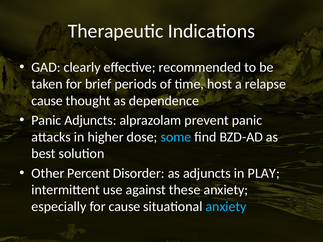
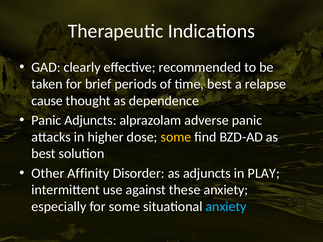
time host: host -> best (219, 84)
prevent: prevent -> adverse (207, 120)
some colour: light blue -> yellow (176, 137)
Percent: Percent -> Affinity (89, 173)
for cause: cause -> some (124, 207)
